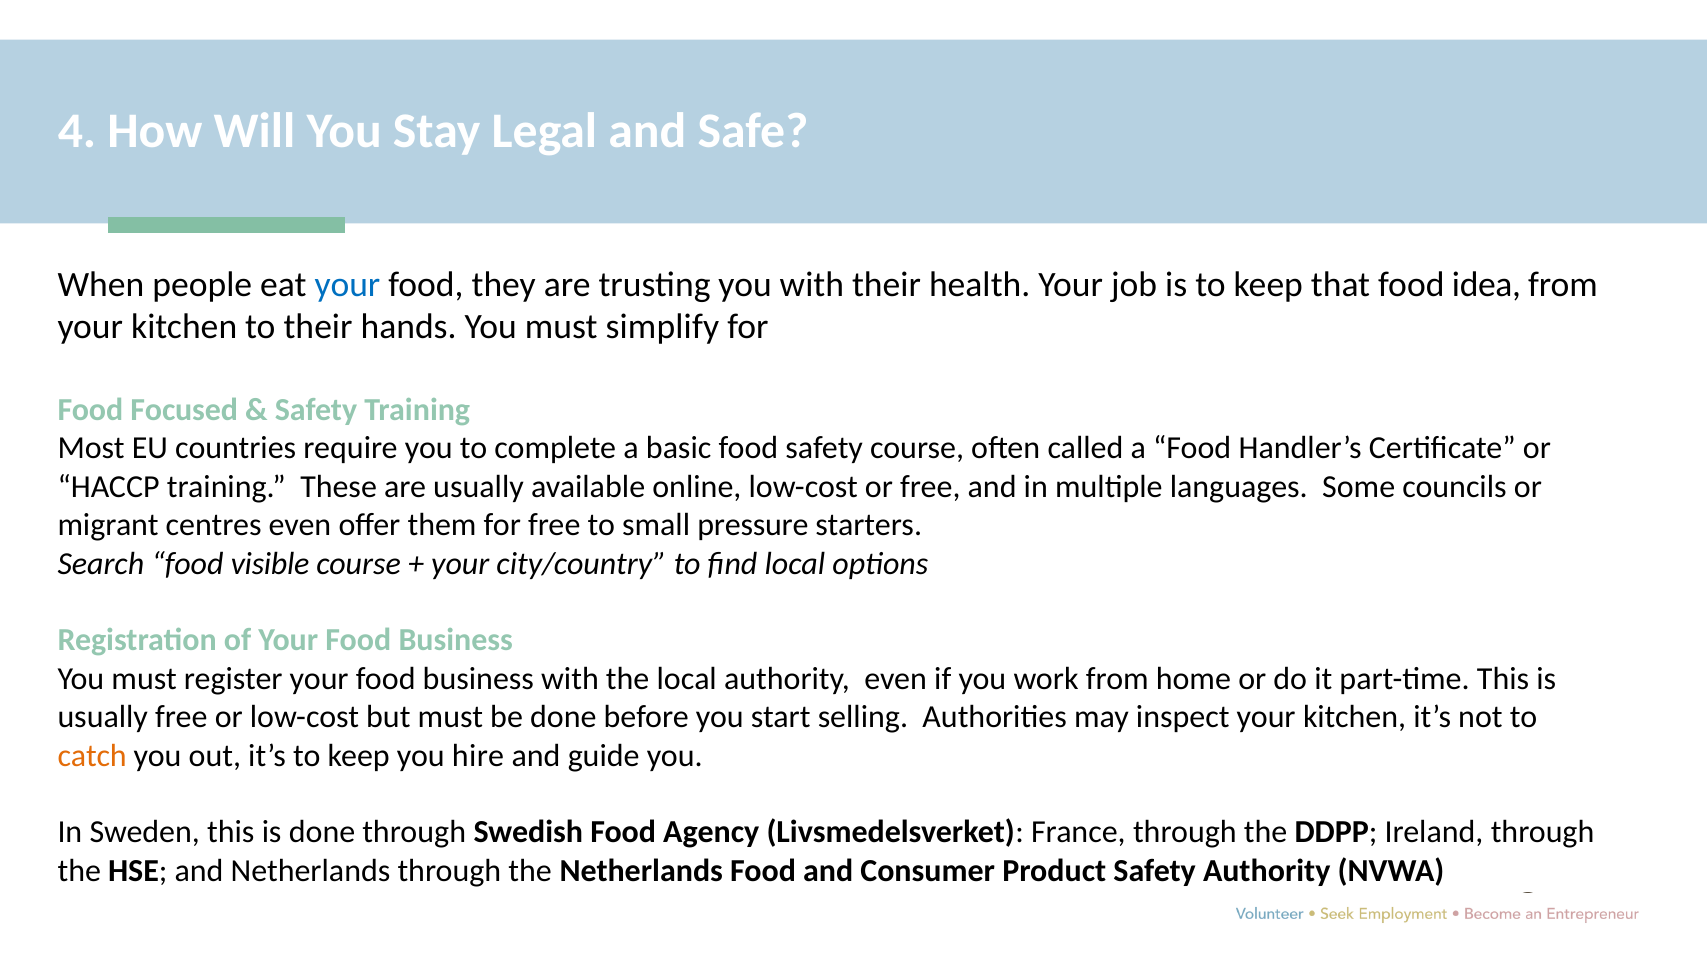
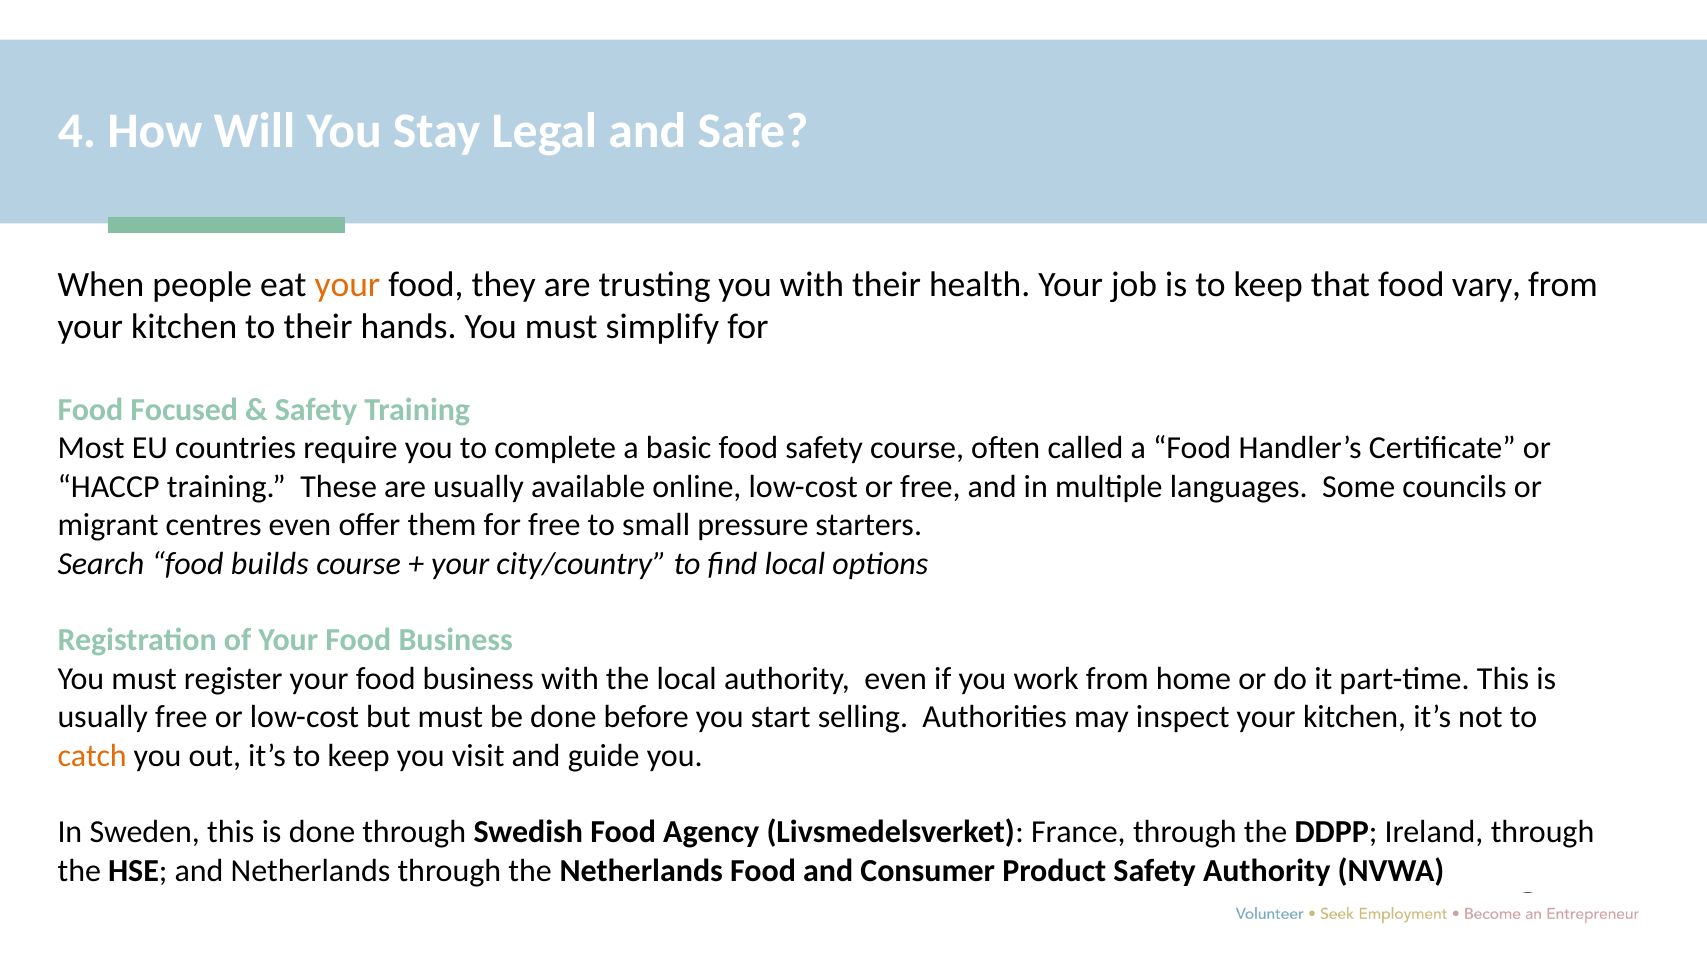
your colour: blue -> orange (347, 284)
idea: idea -> vary (1486, 284)
visible: visible -> builds (270, 564)
hire: hire -> visit (478, 756)
